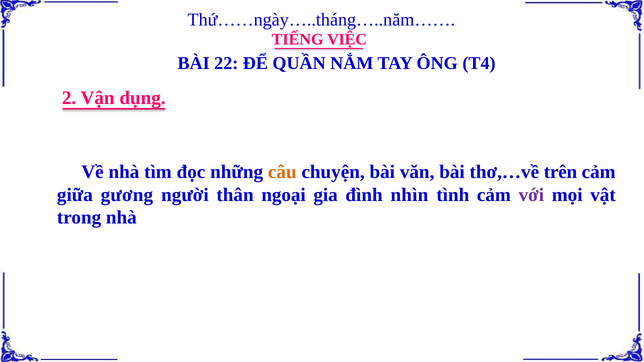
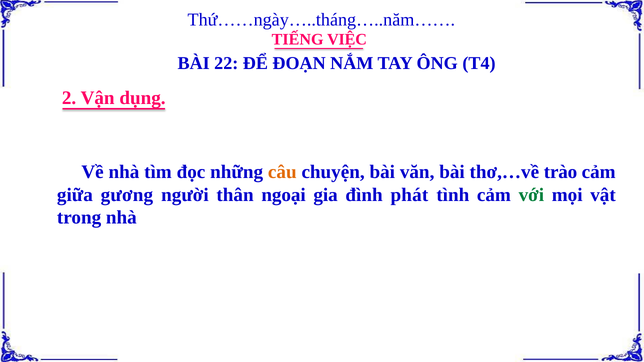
QUẦN: QUẦN -> ĐOẠN (299, 63)
trên: trên -> trào (561, 172)
nhìn: nhìn -> phát (409, 195)
với colour: purple -> green (531, 195)
